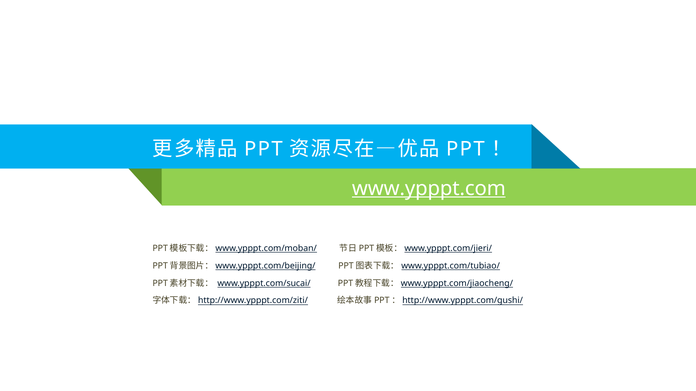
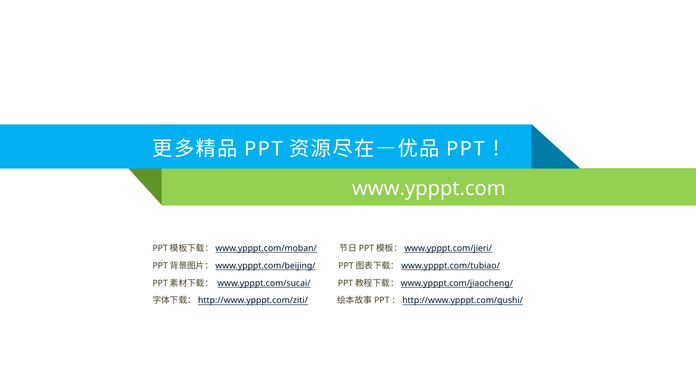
www.ypppt.com underline: present -> none (429, 189)
